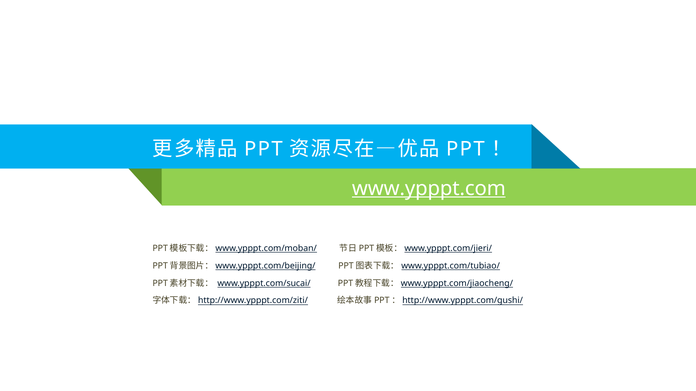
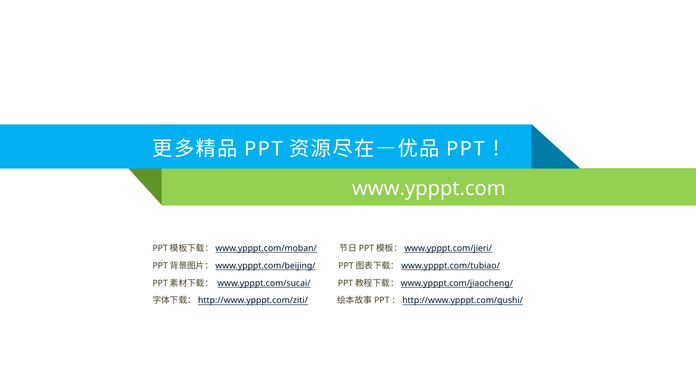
www.ypppt.com underline: present -> none (429, 189)
